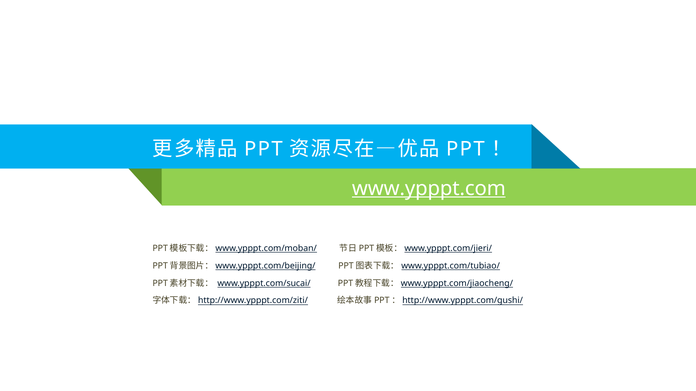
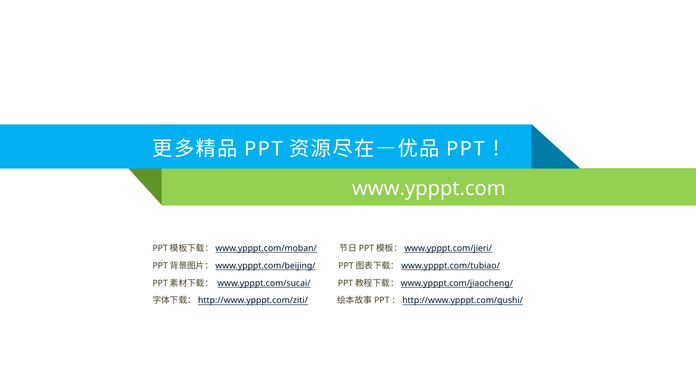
www.ypppt.com underline: present -> none (429, 189)
